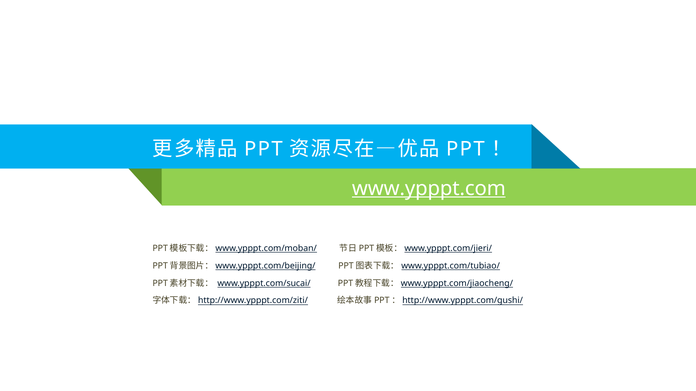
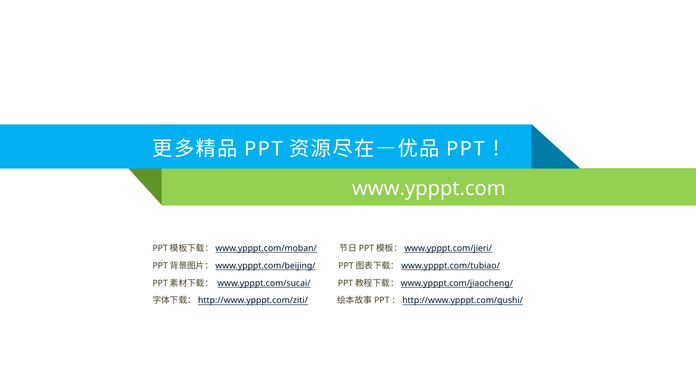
www.ypppt.com underline: present -> none (429, 189)
